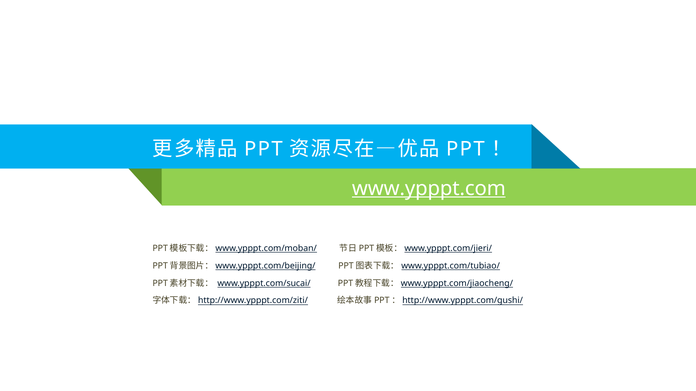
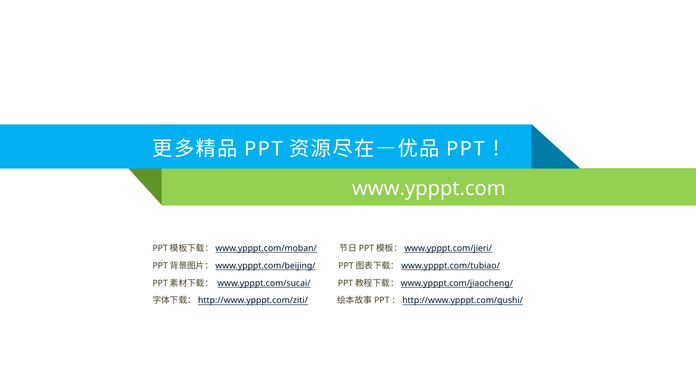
www.ypppt.com underline: present -> none (429, 189)
